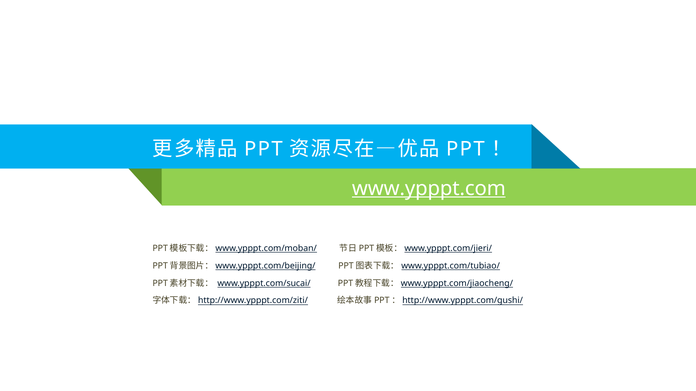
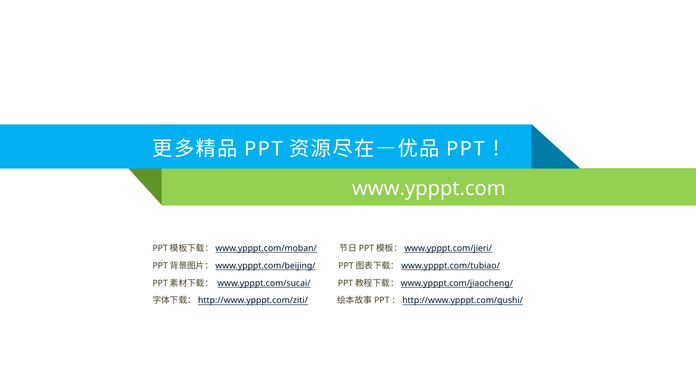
www.ypppt.com underline: present -> none (429, 189)
